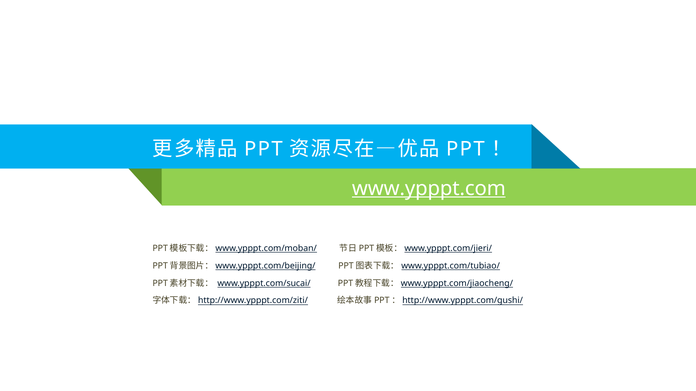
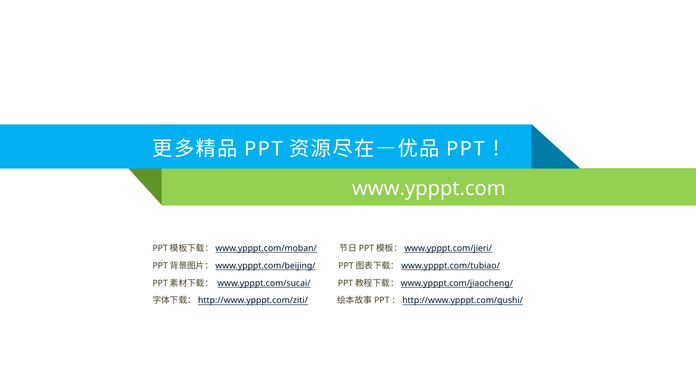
www.ypppt.com underline: present -> none (429, 189)
